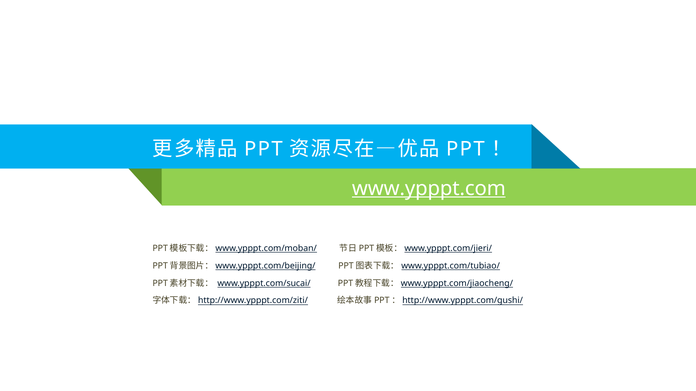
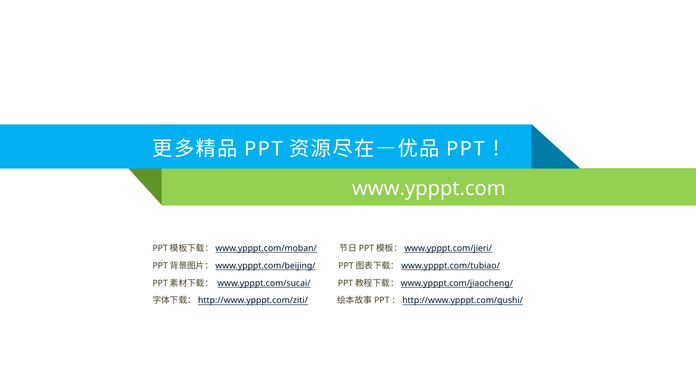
www.ypppt.com underline: present -> none (429, 189)
